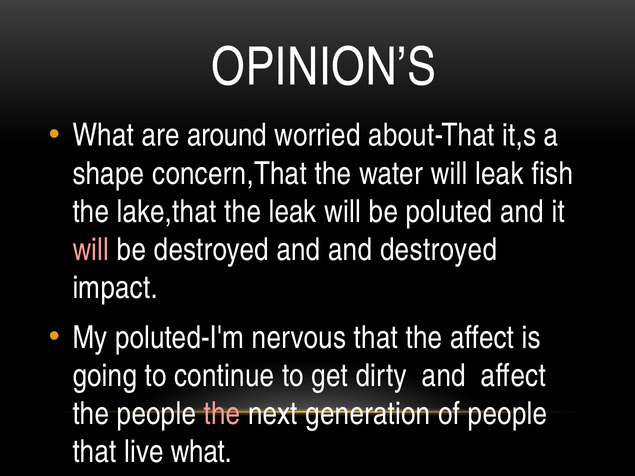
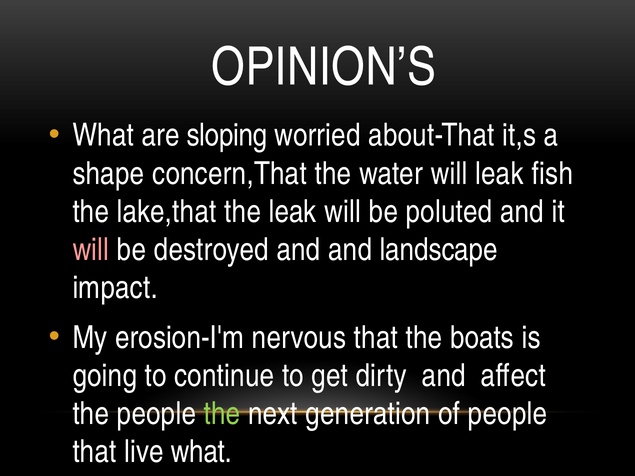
around: around -> sloping (227, 136)
and destroyed: destroyed -> landscape (439, 250)
poluted-I'm: poluted-I'm -> erosion-I'm (180, 338)
the affect: affect -> boats (482, 338)
the colour: pink -> light green (222, 414)
